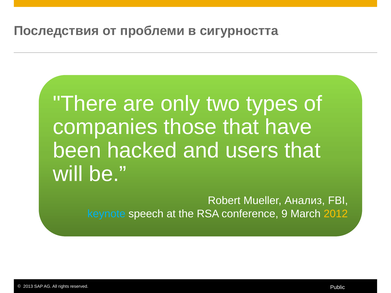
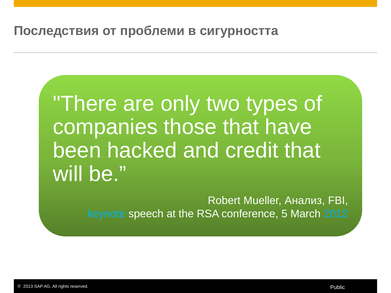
users: users -> credit (252, 151)
conference 9: 9 -> 5 (284, 214)
2012 colour: yellow -> light blue (336, 214)
